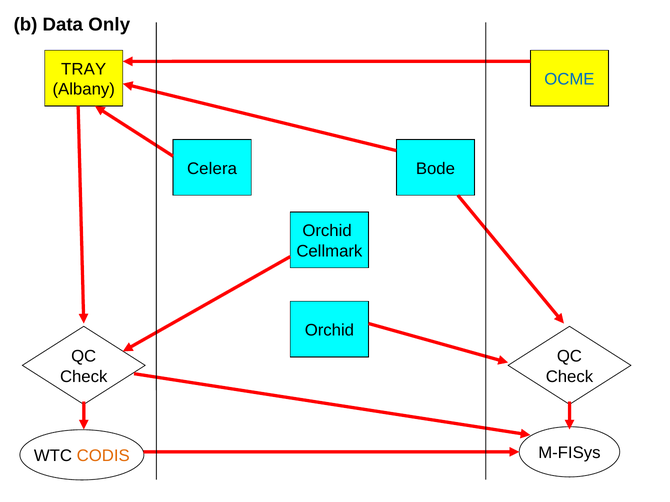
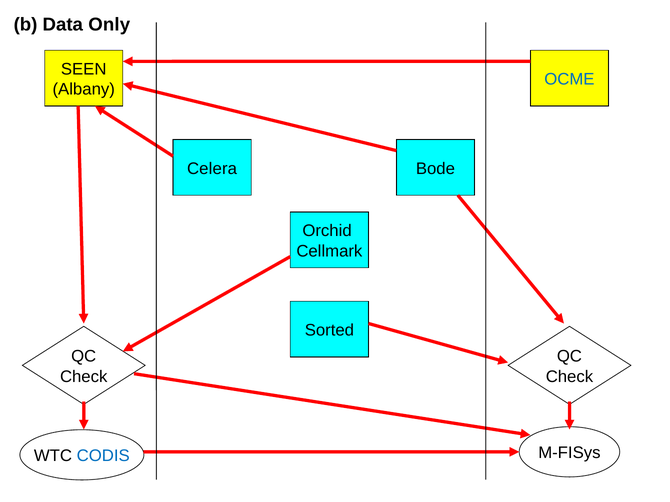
TRAY: TRAY -> SEEN (84, 69)
Orchid: Orchid -> Sorted (329, 331)
CODIS colour: orange -> blue (103, 456)
